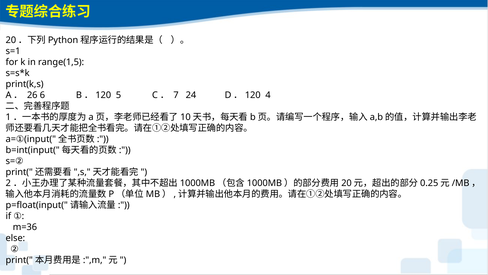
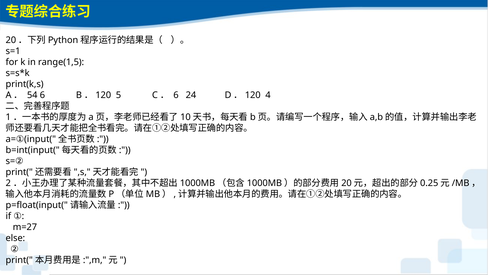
26: 26 -> 54 (32, 95)
C． 7: 7 -> 6 (176, 95)
m=36: m=36 -> m=27 (25, 227)
